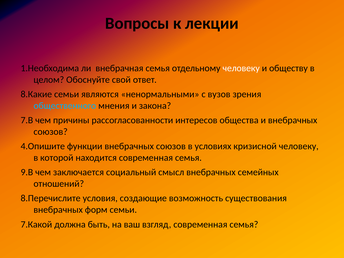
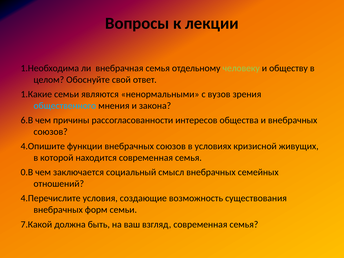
человеку colour: white -> light green (241, 68)
8.Какие: 8.Какие -> 1.Какие (36, 94)
7.В: 7.В -> 6.В (27, 120)
кризисной человеку: человеку -> живущих (299, 146)
9.В: 9.В -> 0.В (27, 172)
8.Перечислите: 8.Перечислите -> 4.Перечислите (51, 198)
